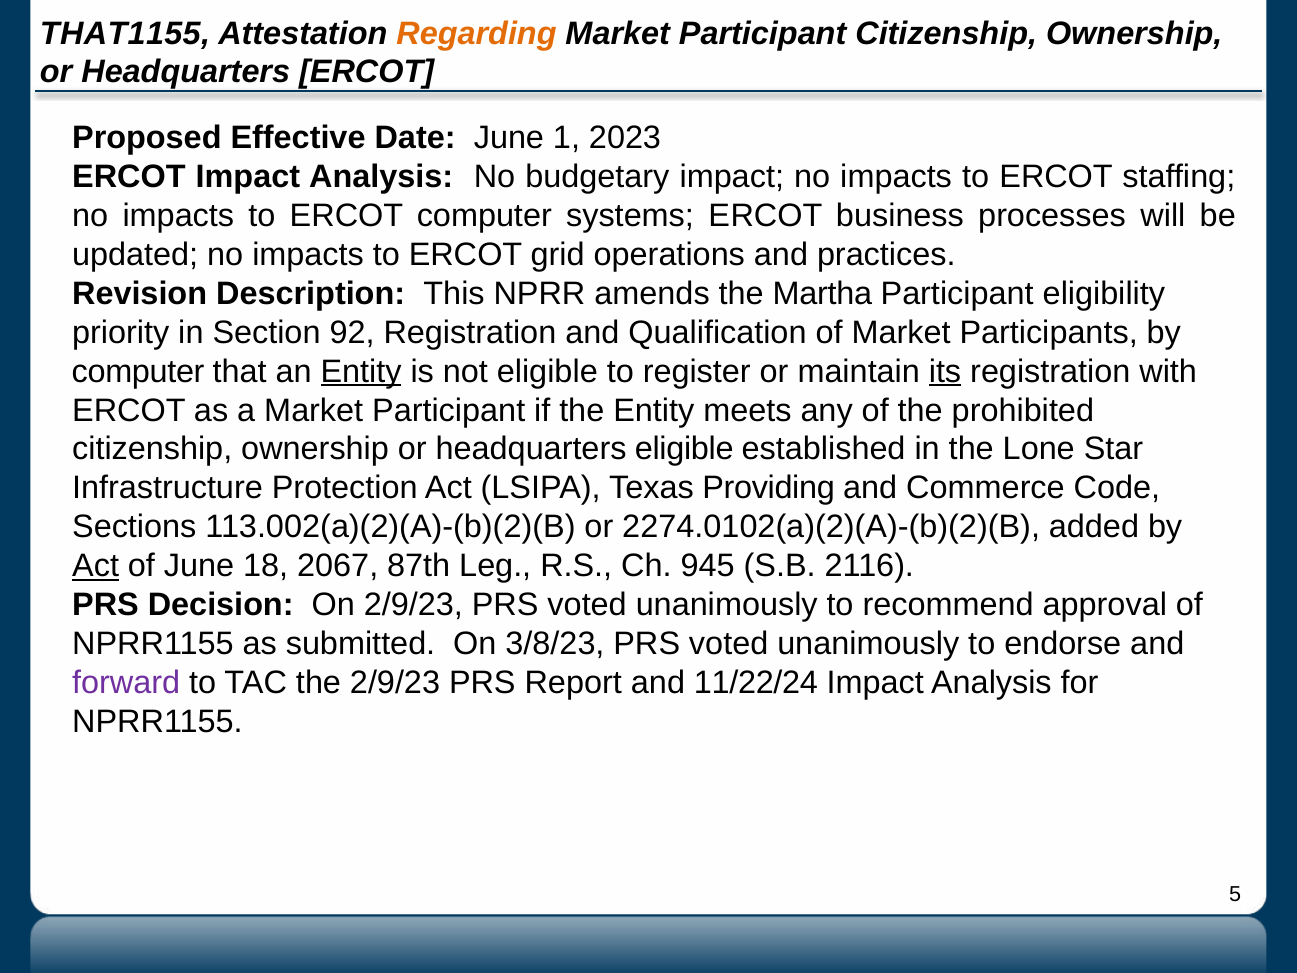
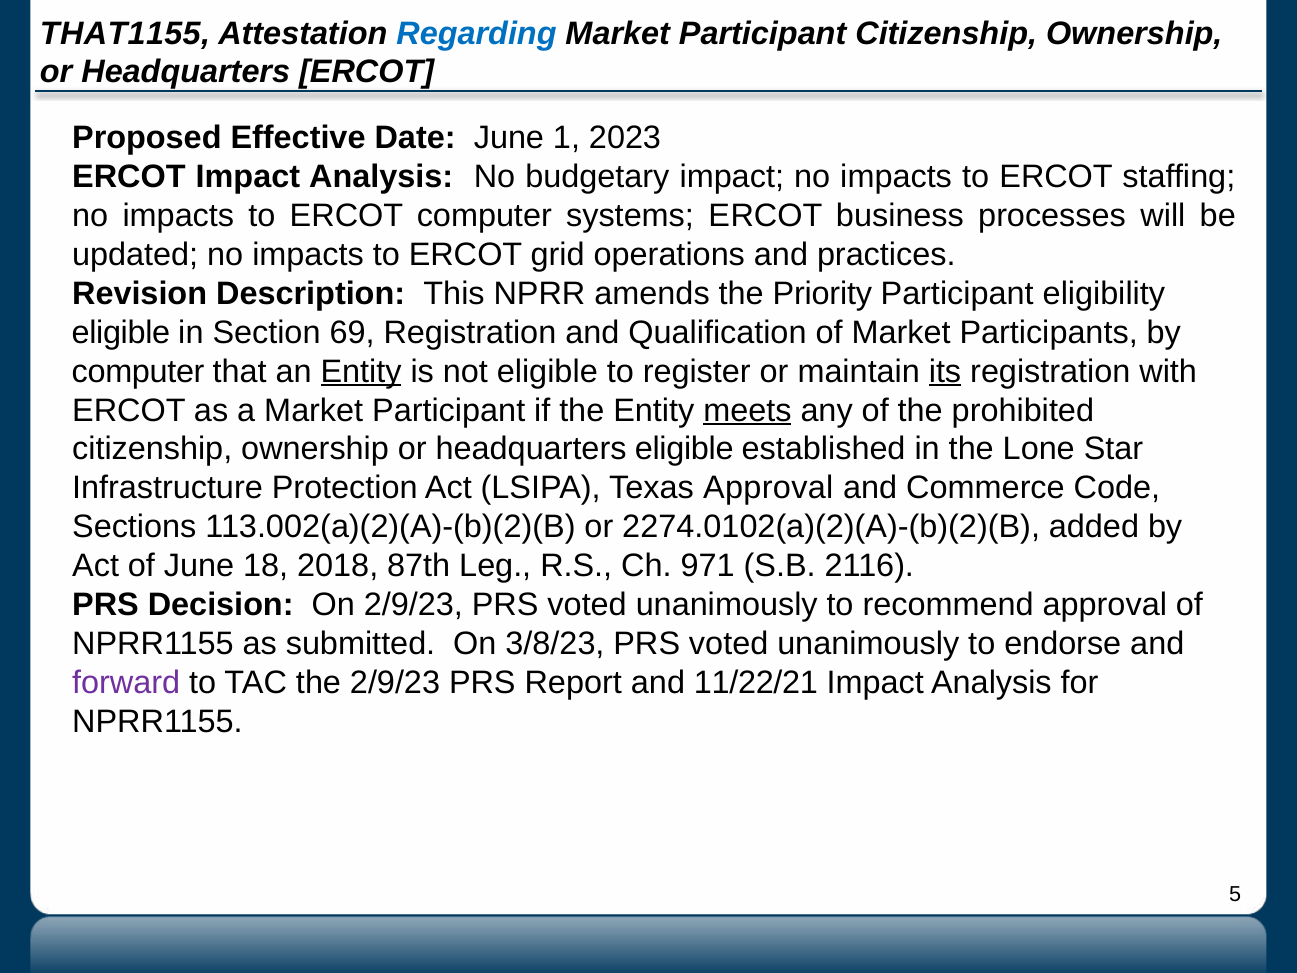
Regarding colour: orange -> blue (476, 33)
Martha: Martha -> Priority (822, 294)
priority: priority -> eligible (121, 332)
92: 92 -> 69 (352, 332)
meets underline: none -> present (747, 410)
Texas Providing: Providing -> Approval (768, 488)
Act underline: present -> none (96, 566)
2067: 2067 -> 2018 (338, 566)
945: 945 -> 971 (708, 566)
11/22/24: 11/22/24 -> 11/22/21 (756, 683)
